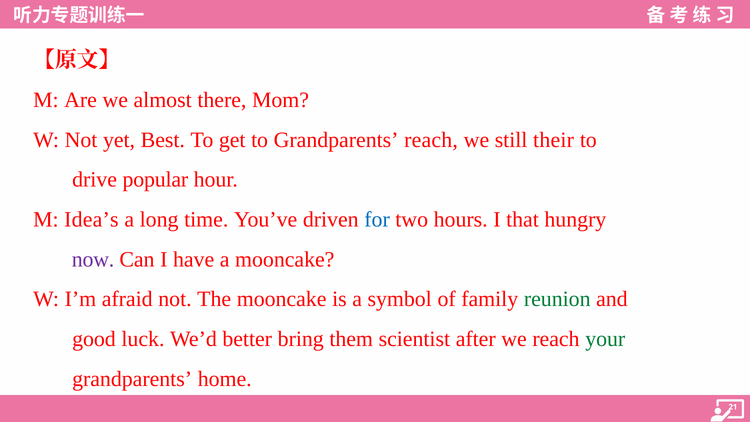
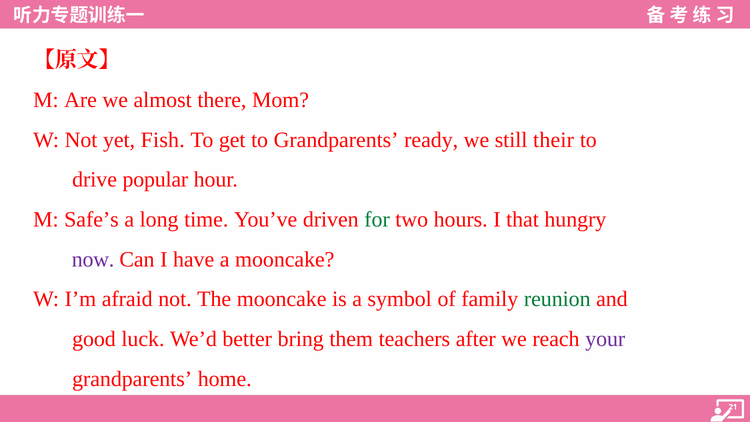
Best: Best -> Fish (163, 140)
Grandparents reach: reach -> ready (431, 140)
Idea’s: Idea’s -> Safe’s (91, 219)
for colour: blue -> green (377, 219)
scientist: scientist -> teachers (414, 339)
your colour: green -> purple (605, 339)
